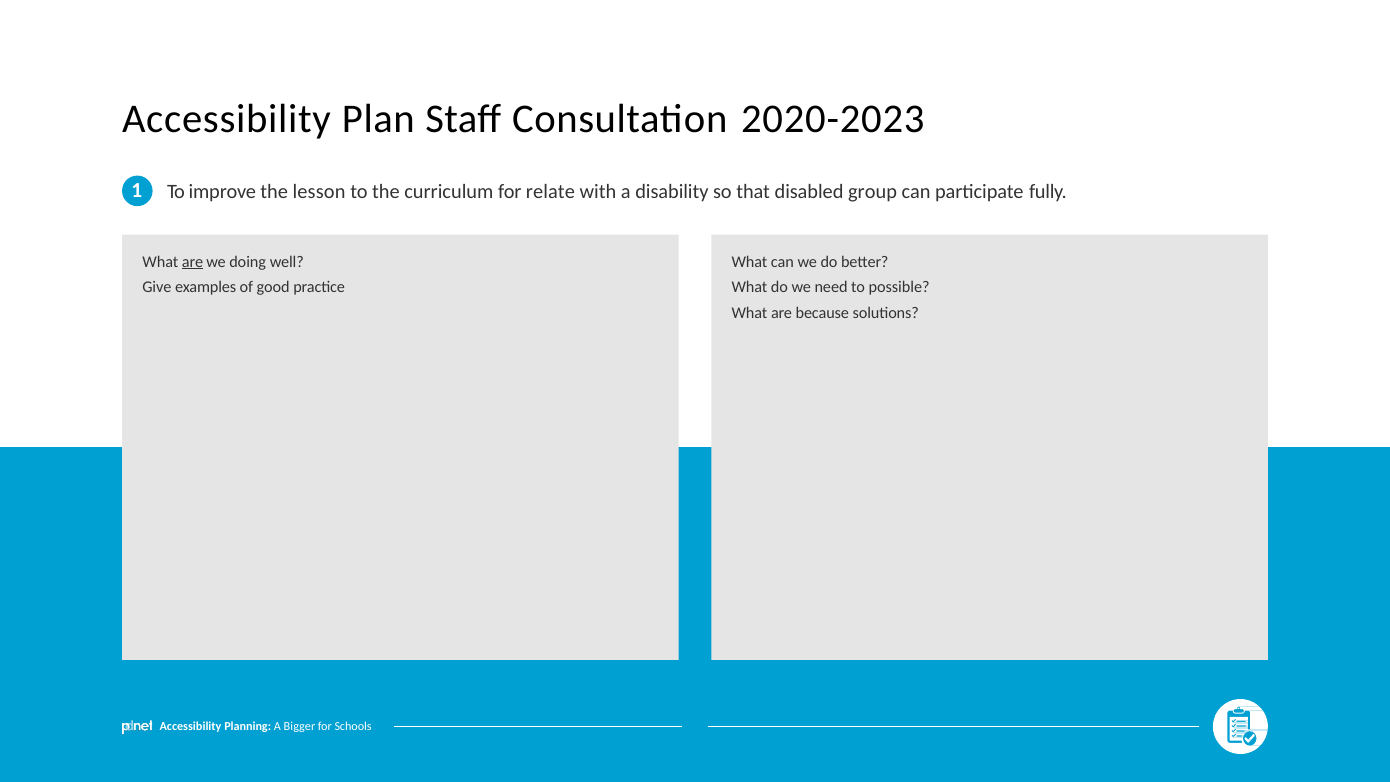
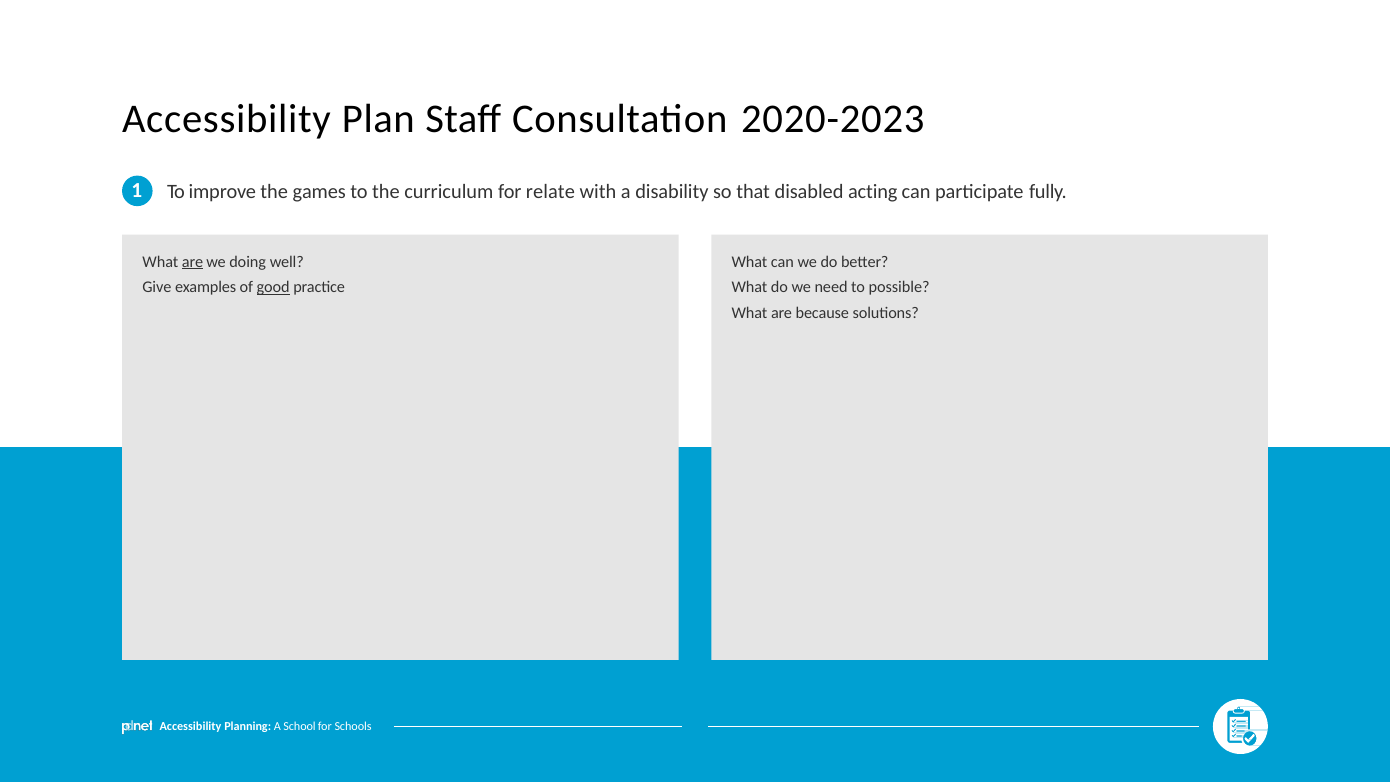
lesson: lesson -> games (319, 192)
group: group -> acting (873, 192)
good underline: none -> present (273, 287)
Bigger: Bigger -> School (300, 726)
